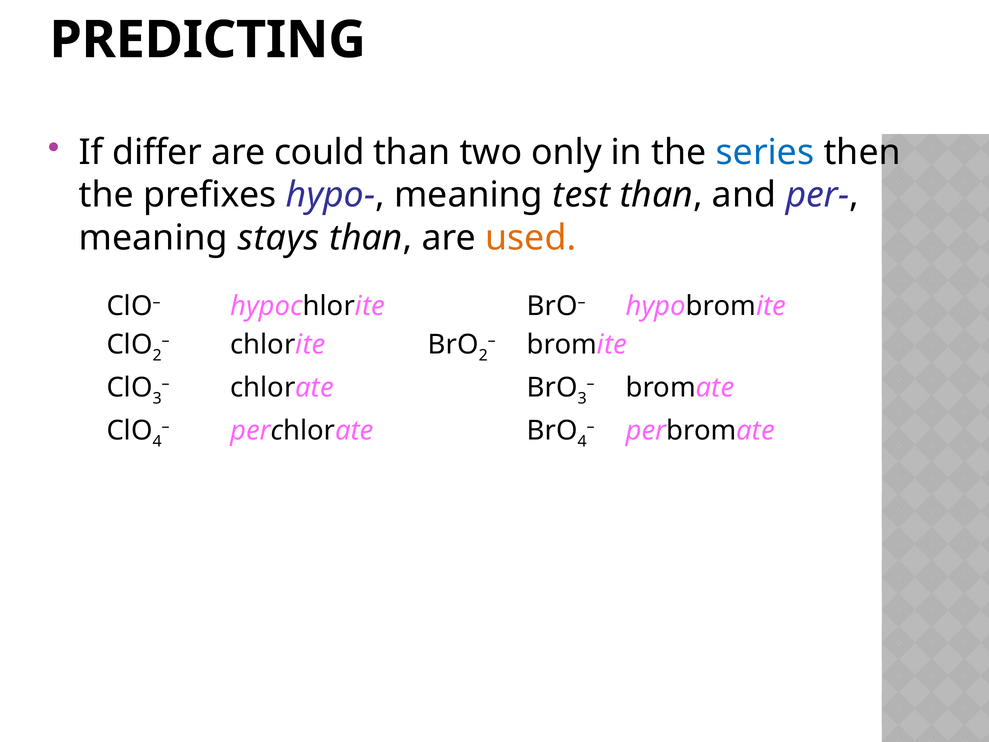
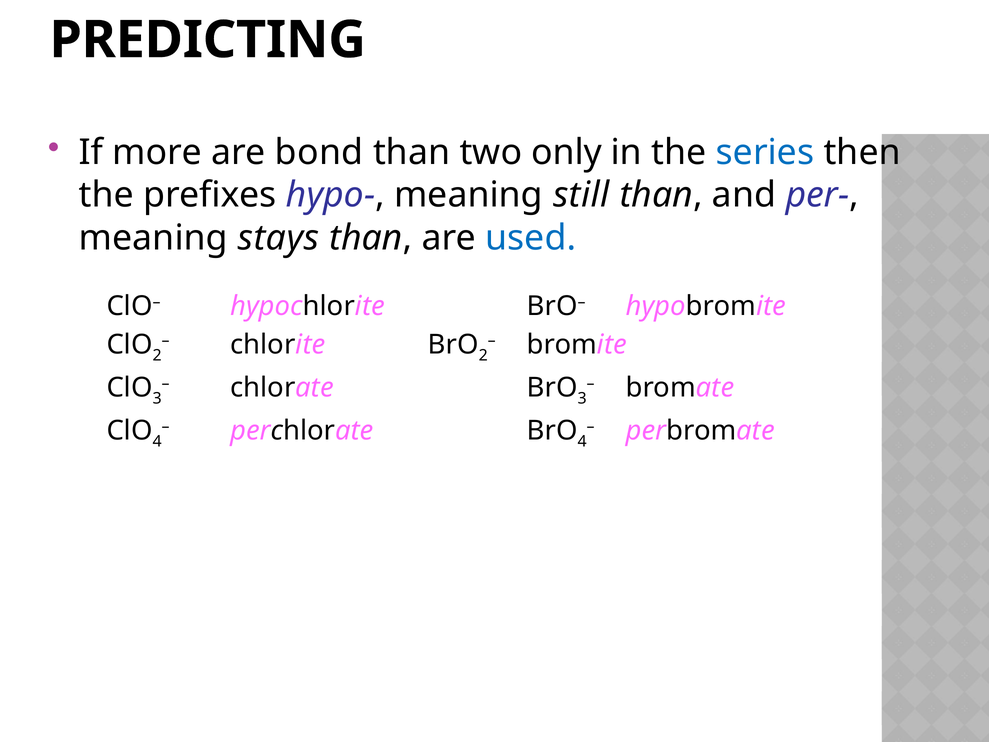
differ: differ -> more (157, 152)
could: could -> bond (319, 152)
test: test -> still (581, 195)
used colour: orange -> blue (531, 238)
